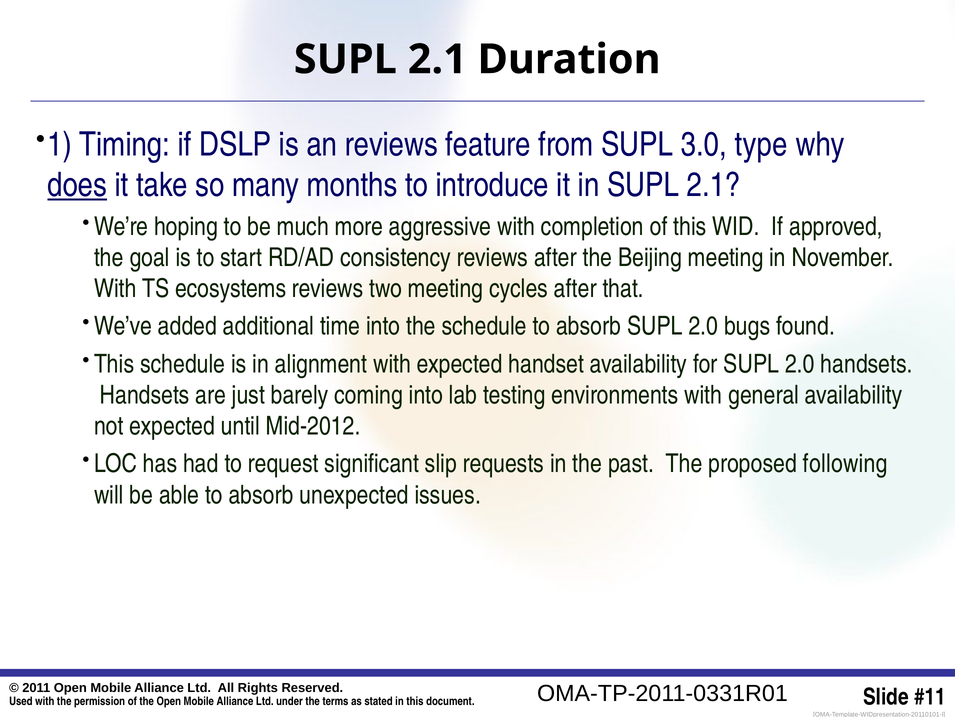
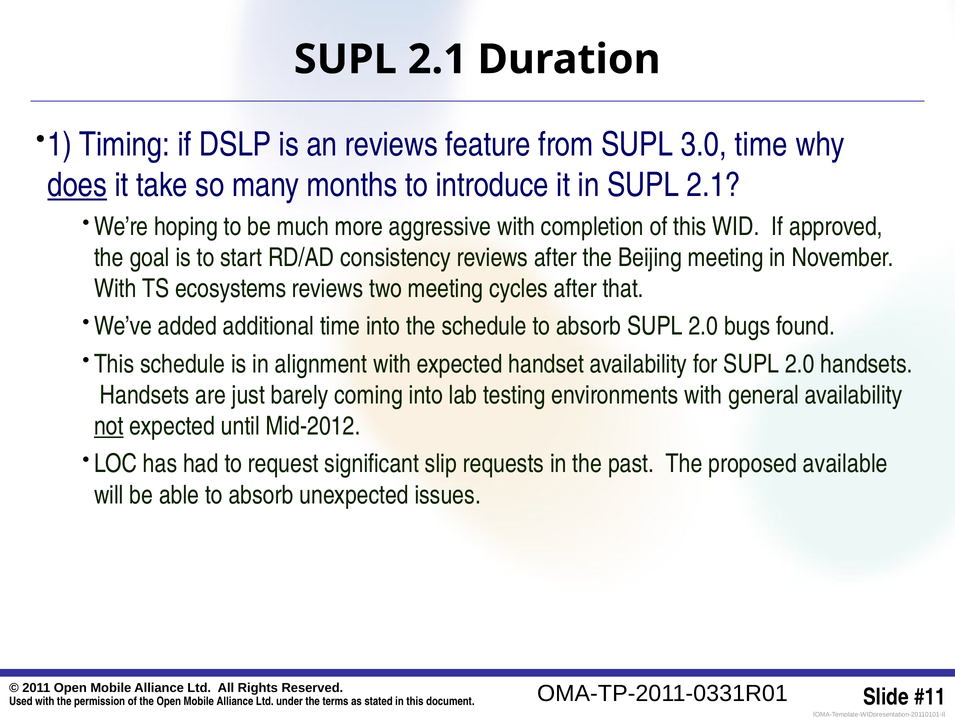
3.0 type: type -> time (761, 144)
not underline: none -> present (109, 426)
following: following -> available (845, 463)
